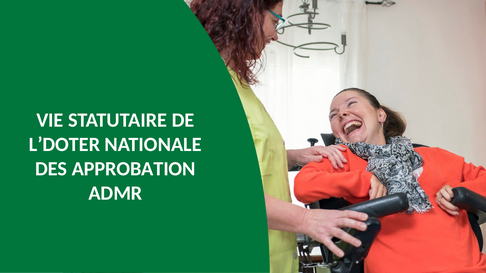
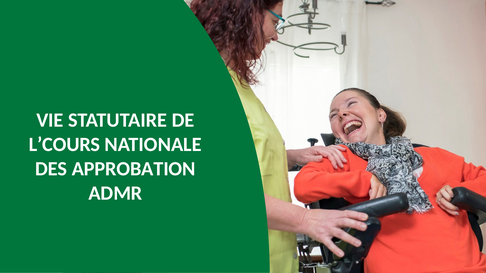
L’DOTER: L’DOTER -> L’COURS (65, 145)
